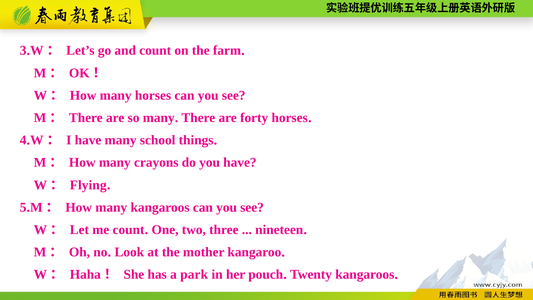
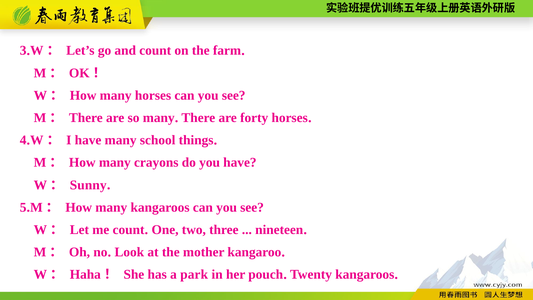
Flying: Flying -> Sunny (88, 185)
